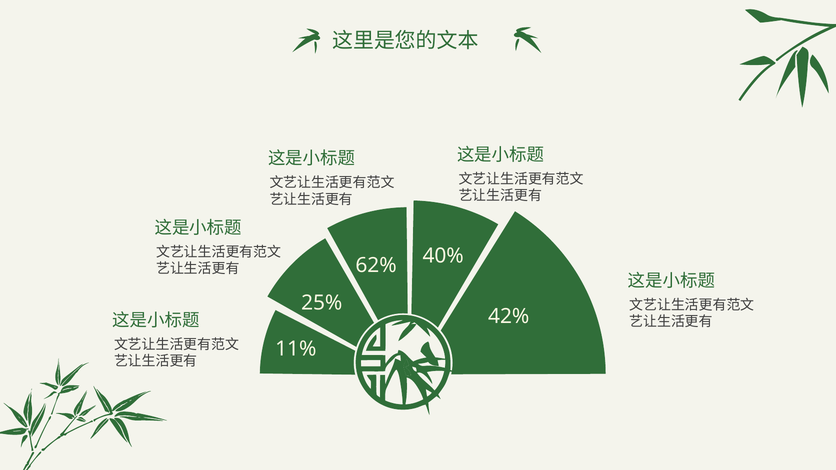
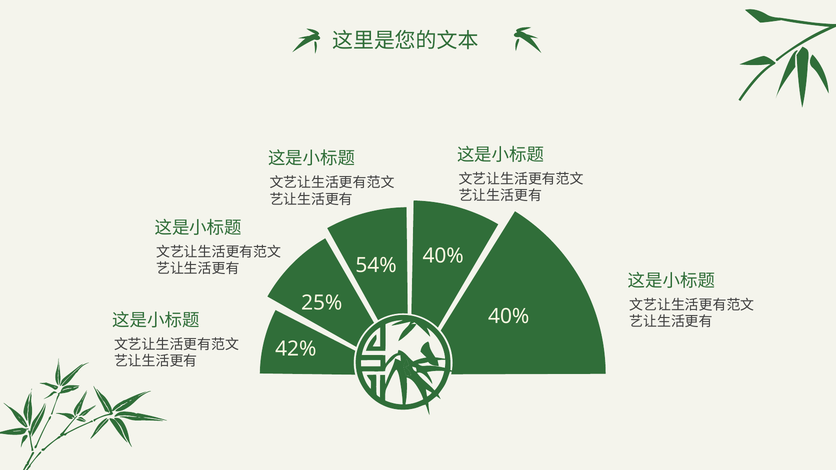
62%: 62% -> 54% (376, 266)
42%: 42% -> 40% (509, 317)
11%: 11% -> 42% (296, 349)
